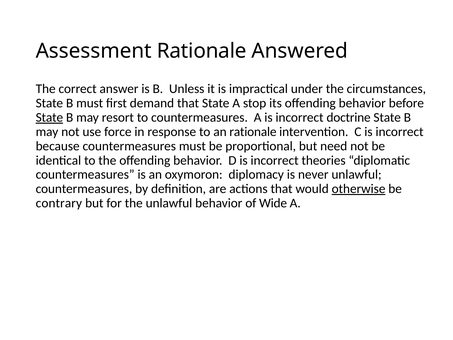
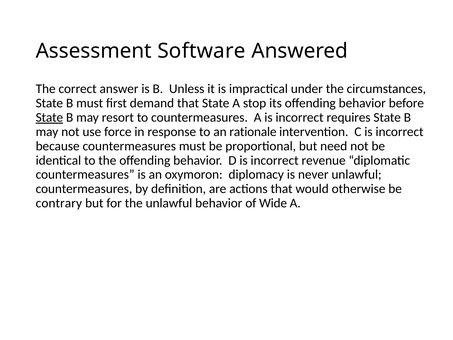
Assessment Rationale: Rationale -> Software (201, 51)
doctrine: doctrine -> requires (349, 117)
theories: theories -> revenue (324, 160)
otherwise underline: present -> none (359, 189)
